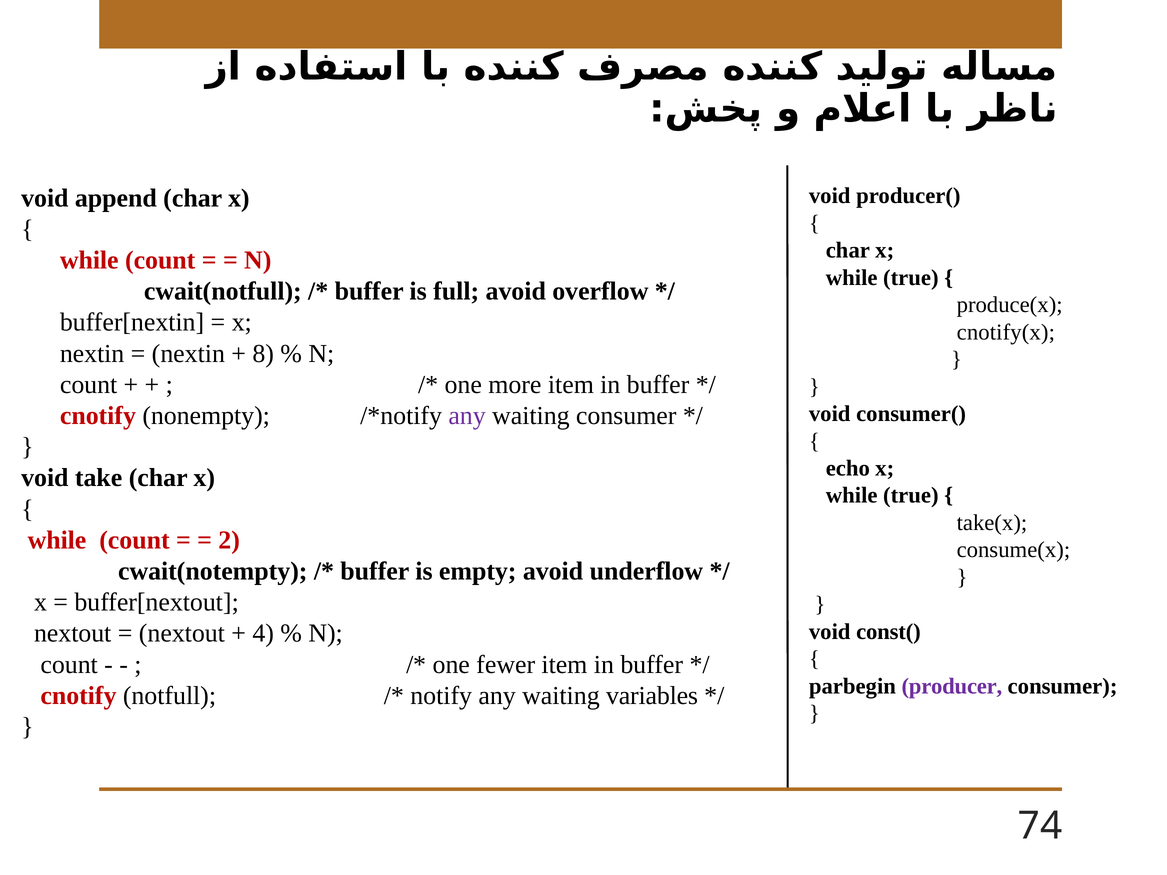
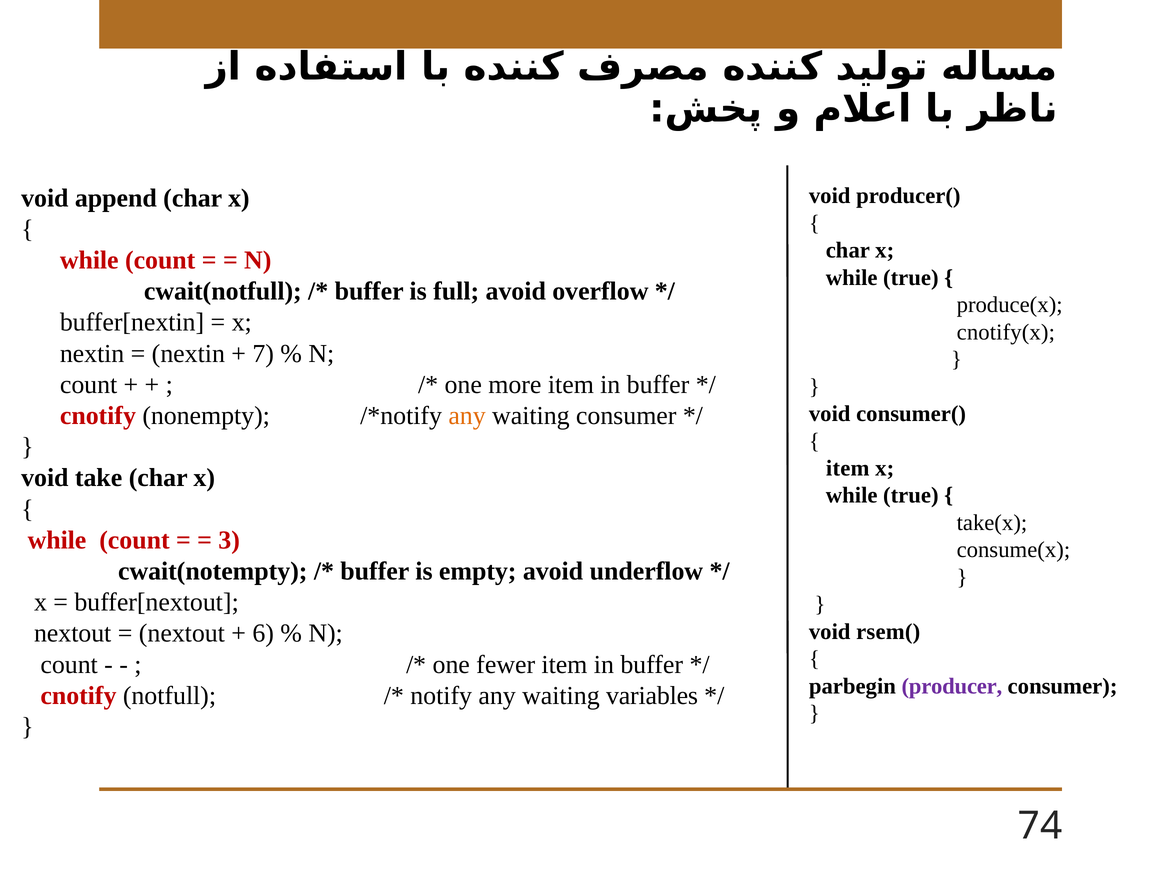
8: 8 -> 7 (263, 354)
any colour: purple -> orange (467, 416)
echo: echo -> item (848, 468)
2: 2 -> 3 (229, 540)
const(: const( -> rsem( (888, 632)
4: 4 -> 6 (263, 634)
